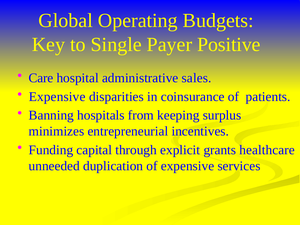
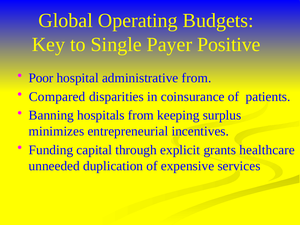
Care: Care -> Poor (41, 78)
administrative sales: sales -> from (197, 78)
Expensive: Expensive -> Compared (57, 97)
